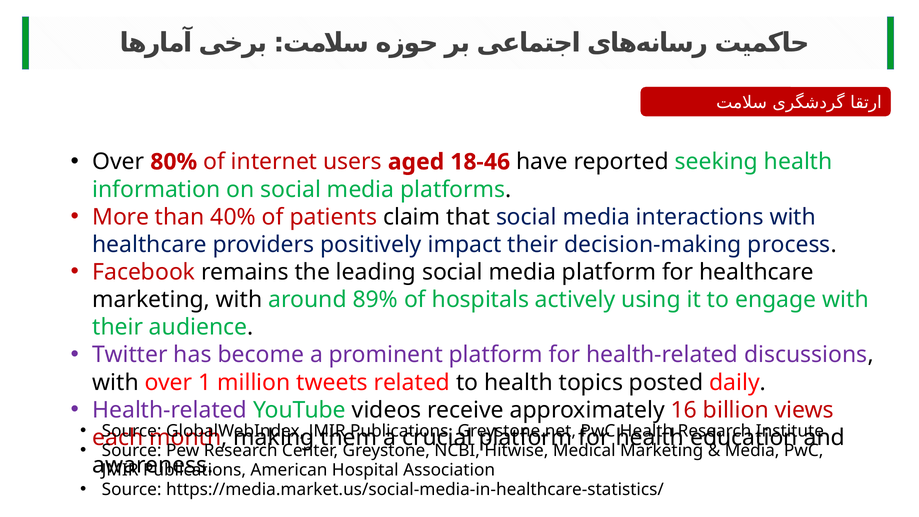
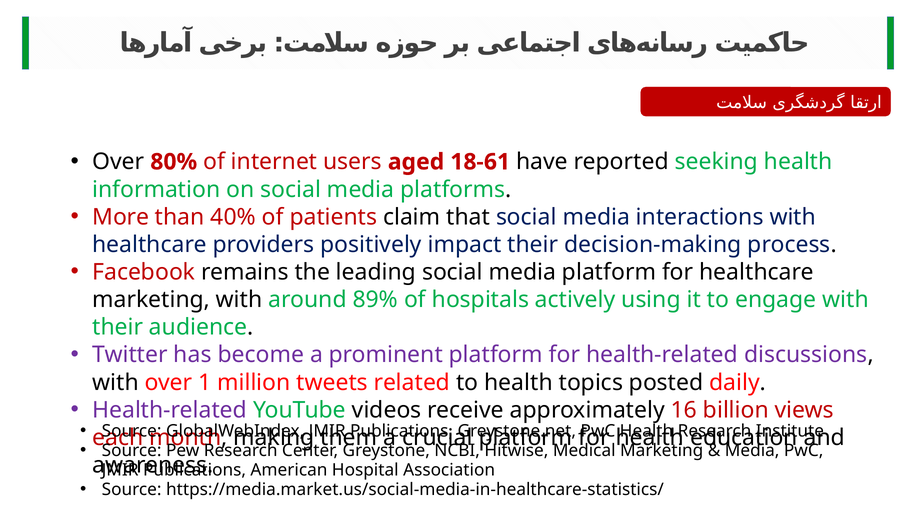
18-46: 18-46 -> 18-61 (480, 162)
